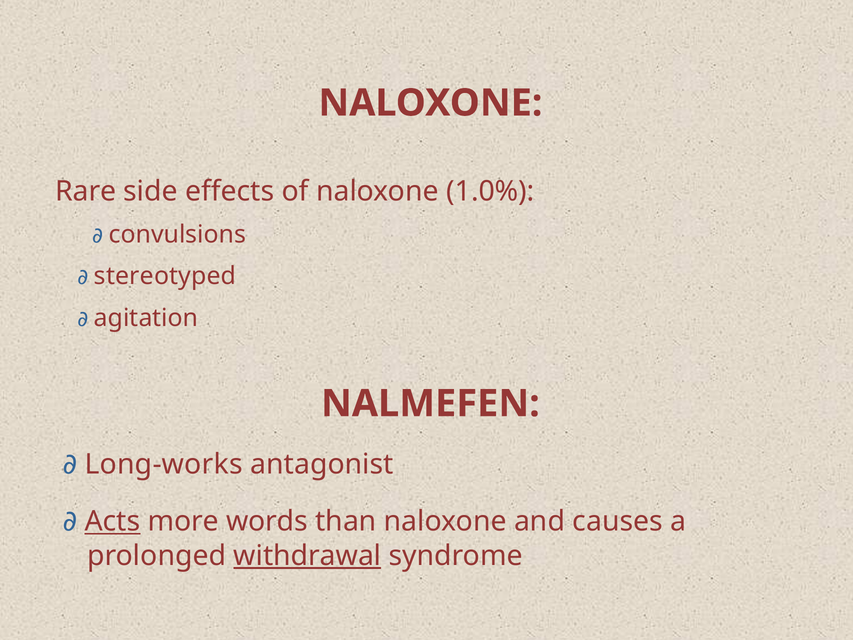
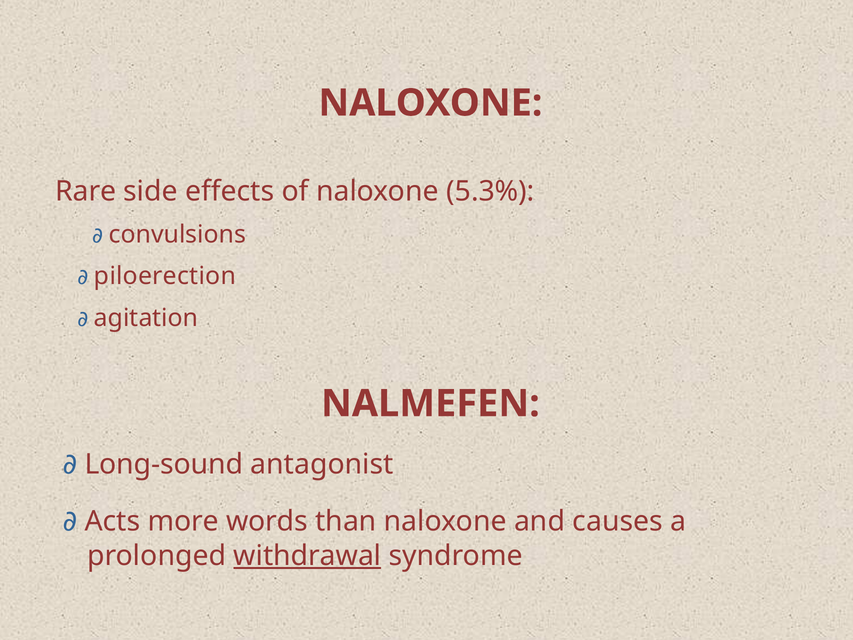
1.0%: 1.0% -> 5.3% (490, 191)
stereotyped: stereotyped -> piloerection (165, 276)
Long-works: Long-works -> Long-sound (164, 464)
Acts underline: present -> none (112, 521)
